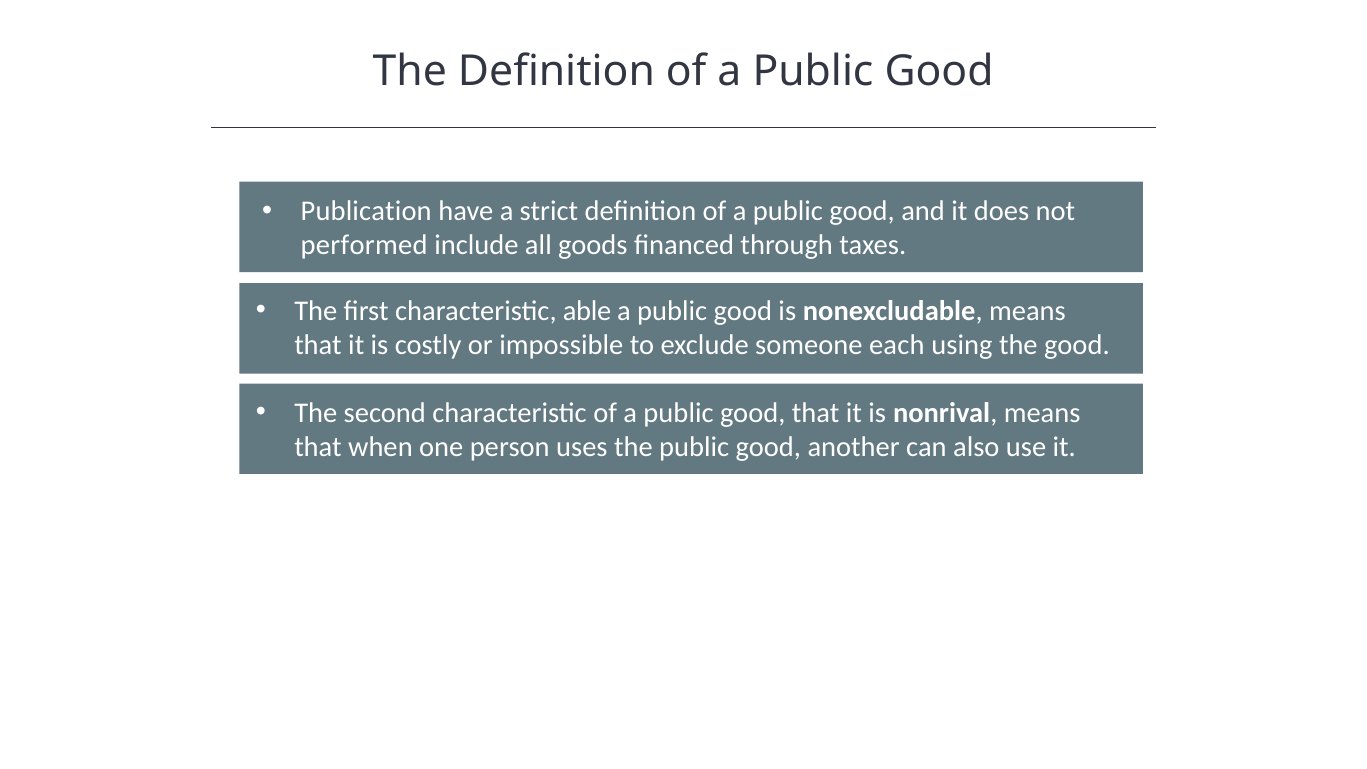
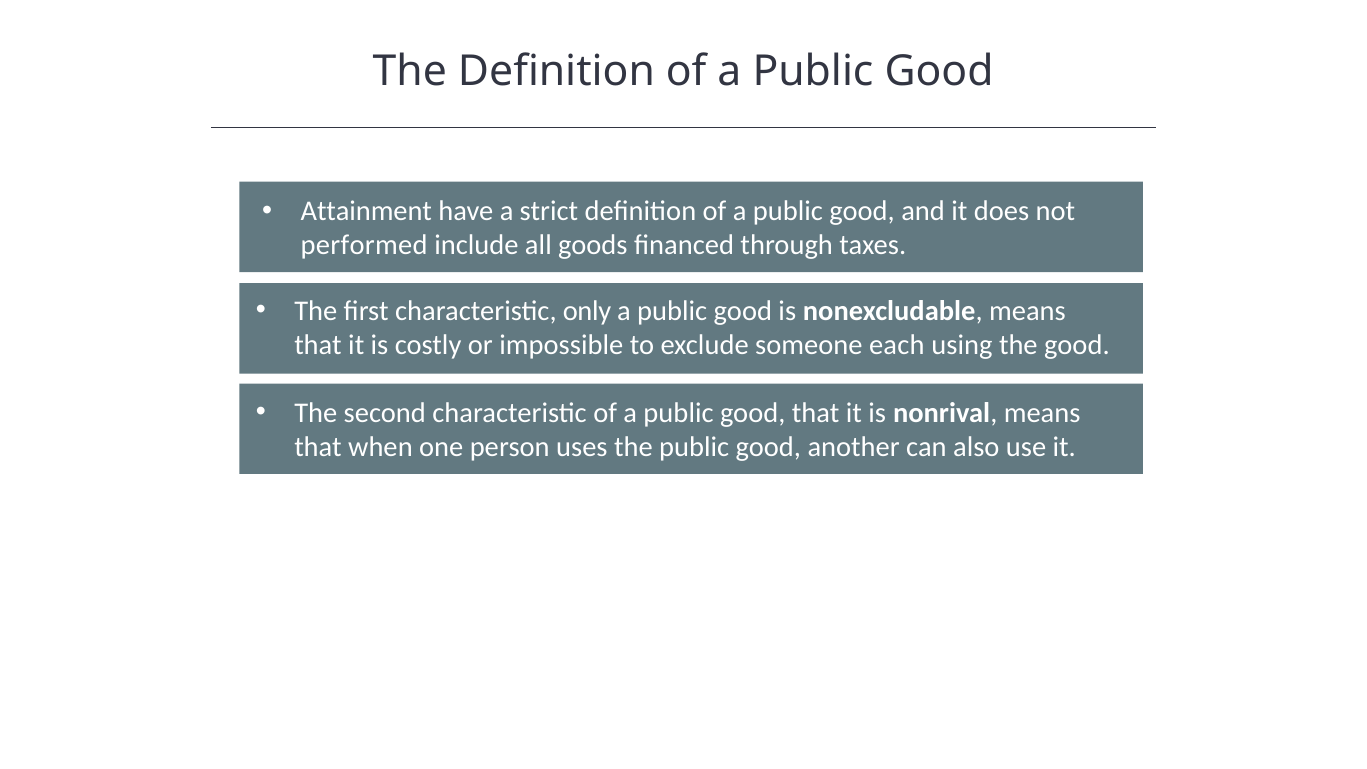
Publication: Publication -> Attainment (366, 211)
able: able -> only (587, 311)
